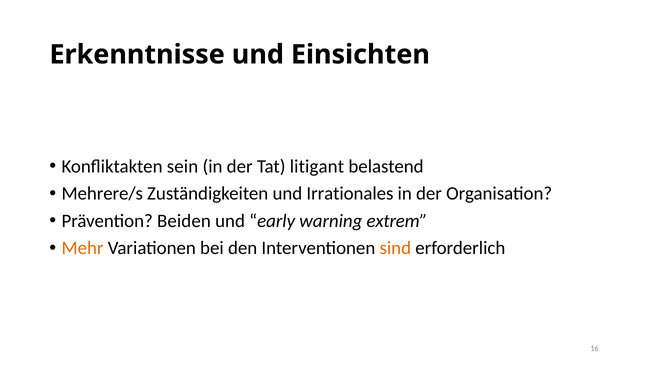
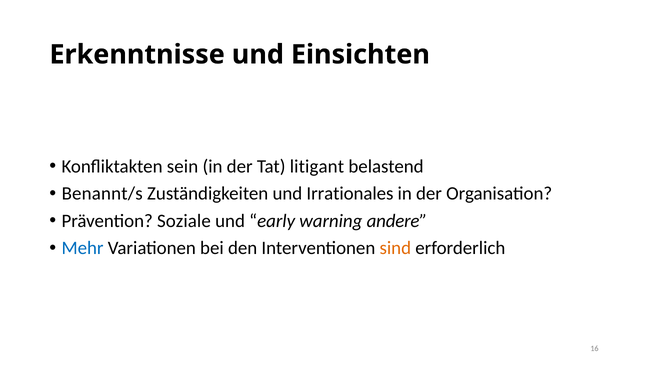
Mehrere/s: Mehrere/s -> Benannt/s (102, 193)
Beiden: Beiden -> Soziale (184, 221)
extrem: extrem -> andere (397, 221)
Mehr colour: orange -> blue (83, 248)
